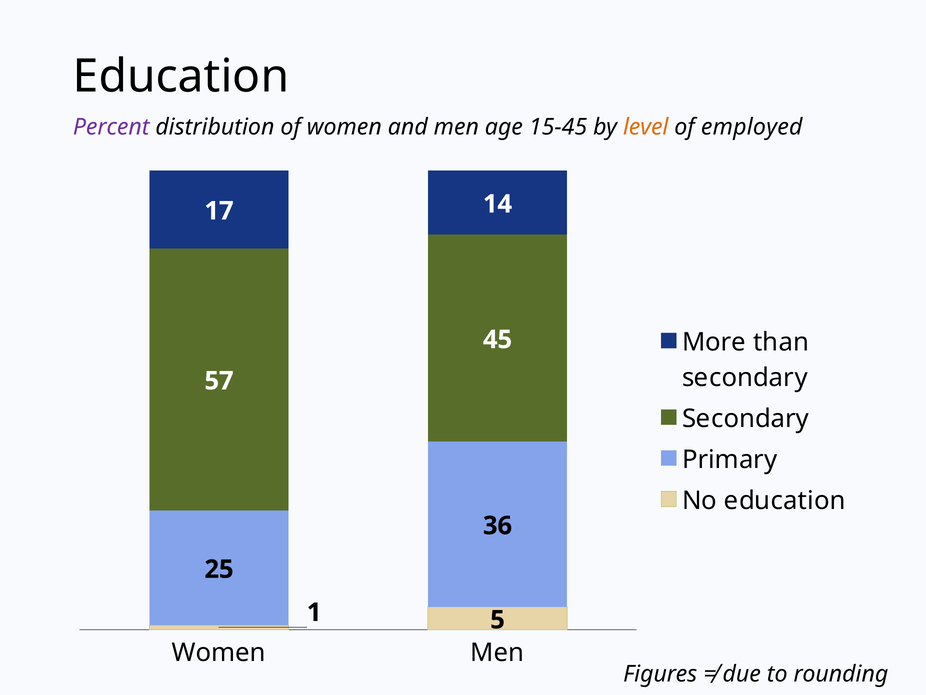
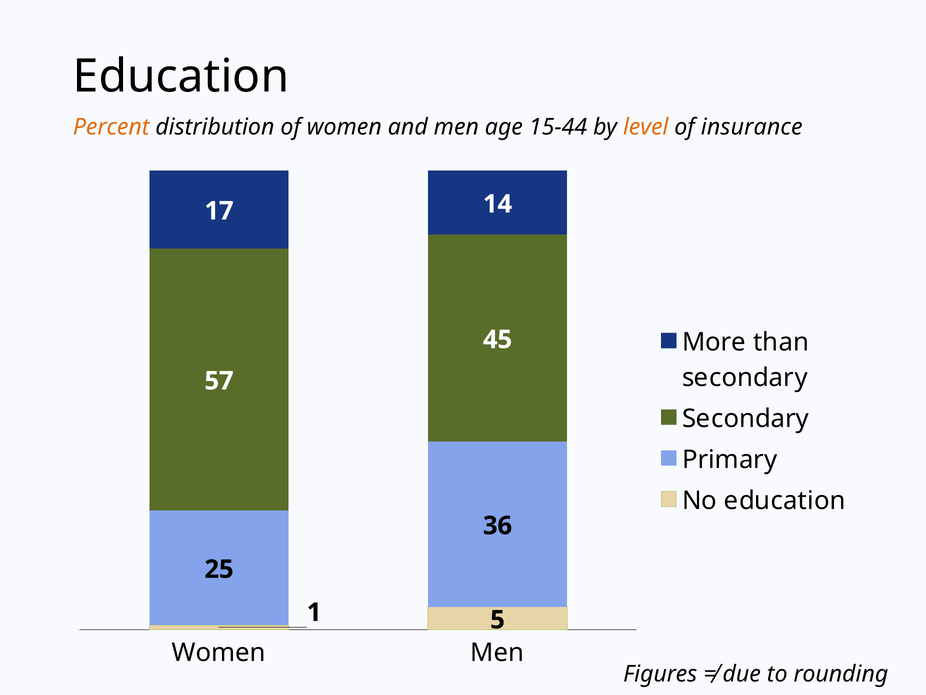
Percent colour: purple -> orange (111, 127)
15-45: 15-45 -> 15-44 (558, 127)
employed: employed -> insurance (752, 127)
